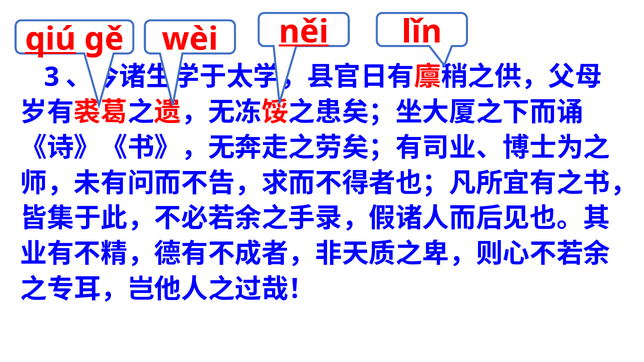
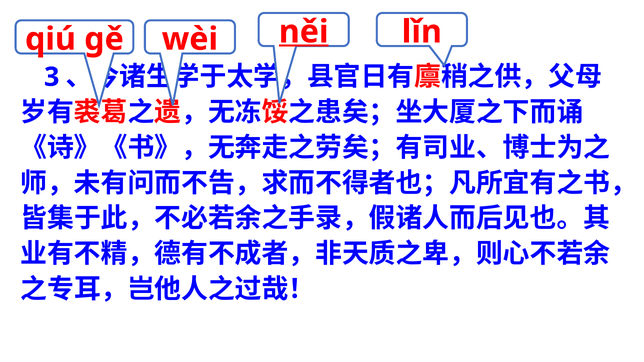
qiú underline: present -> none (50, 39)
